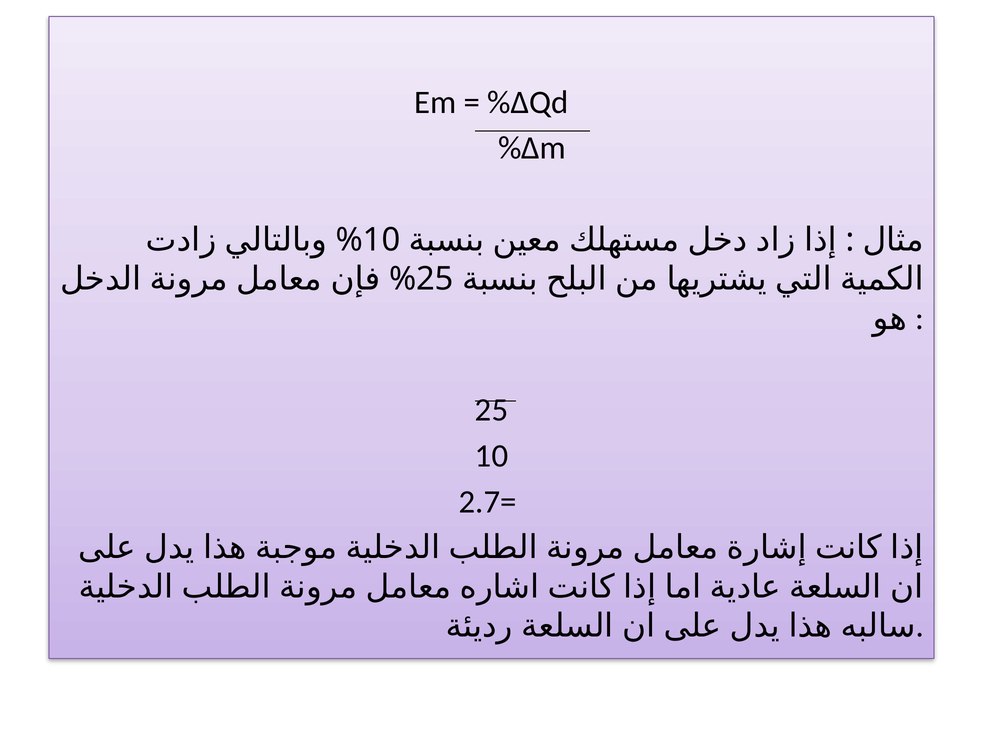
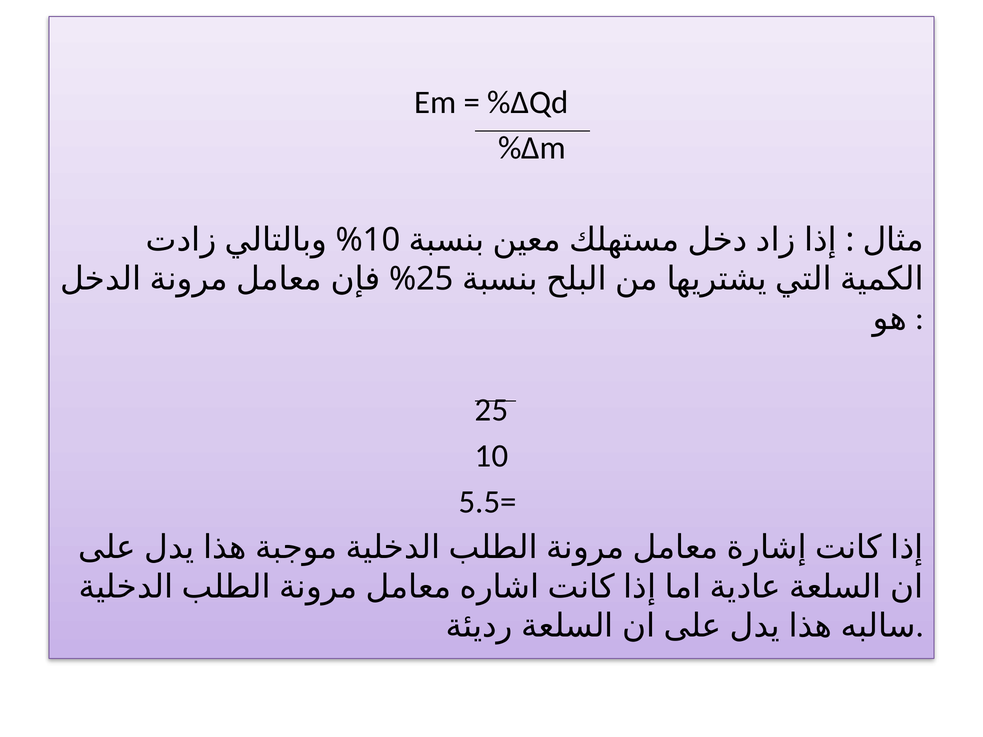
2.7=: 2.7= -> 5.5= (488, 502)
